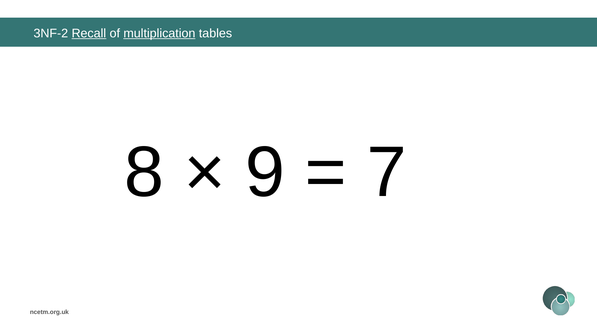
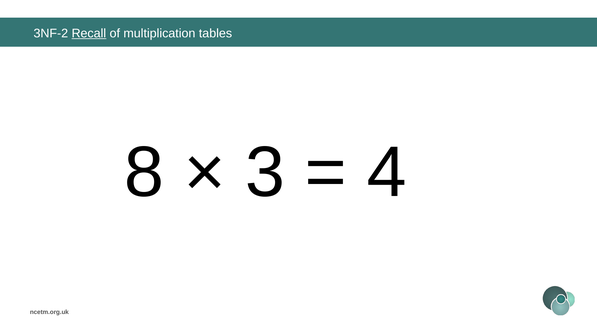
multiplication underline: present -> none (159, 33)
9: 9 -> 3 (265, 172)
7: 7 -> 4 (387, 172)
